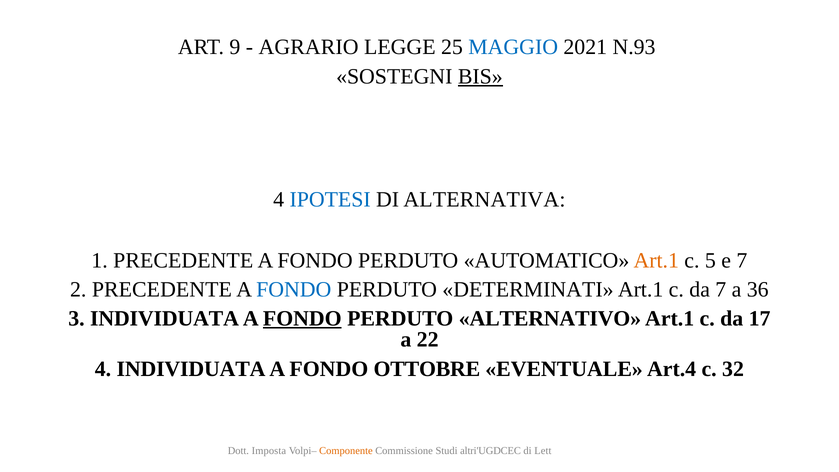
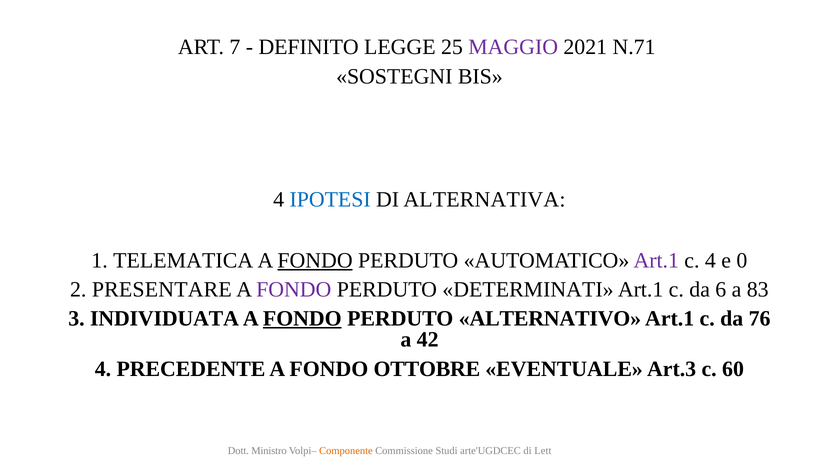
9: 9 -> 7 (235, 47)
AGRARIO: AGRARIO -> DEFINITO (309, 47)
MAGGIO colour: blue -> purple (513, 47)
N.93: N.93 -> N.71 (634, 47)
BIS underline: present -> none (480, 76)
1 PRECEDENTE: PRECEDENTE -> TELEMATICA (183, 260)
FONDO underline: none -> present (315, 260)
Art.1 colour: orange -> purple (656, 260)
c 5: 5 -> 4 (710, 260)
e 7: 7 -> 0 (742, 260)
2 PRECEDENTE: PRECEDENTE -> PRESENTARE (162, 289)
FONDO colour: blue -> purple (294, 289)
da 7: 7 -> 6 (721, 289)
36: 36 -> 83 (758, 289)
17: 17 -> 76 (760, 318)
22: 22 -> 42 (428, 340)
4 INDIVIDUATA: INDIVIDUATA -> PRECEDENTE (191, 369)
Art.4: Art.4 -> Art.3 (672, 369)
32: 32 -> 60 (733, 369)
Imposta: Imposta -> Ministro (269, 451)
altri'UGDCEC: altri'UGDCEC -> arte'UGDCEC (490, 451)
